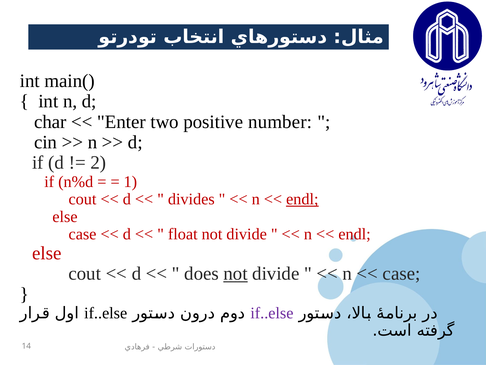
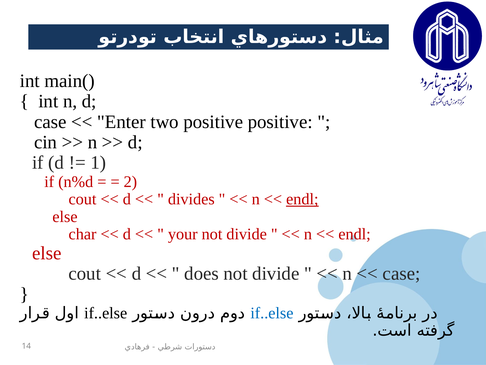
char: char -> case (50, 122)
positive number: number -> positive (280, 122)
2: 2 -> 1 (98, 162)
1: 1 -> 2 (130, 181)
case: case -> char (82, 234)
float: float -> your (183, 234)
not underline: present -> none (236, 273)
if..else colour: purple -> blue (272, 313)
